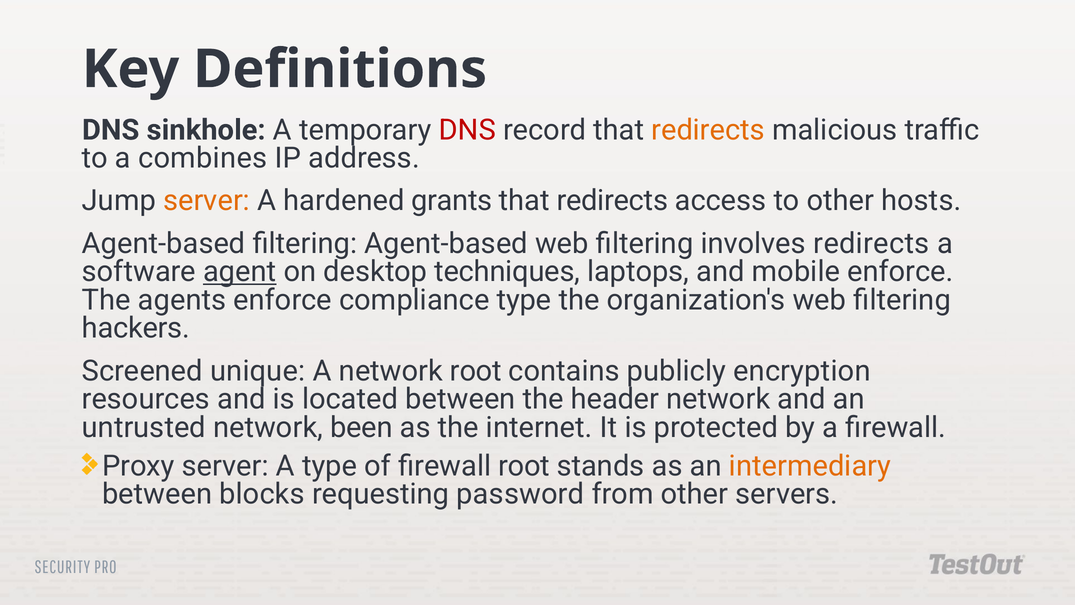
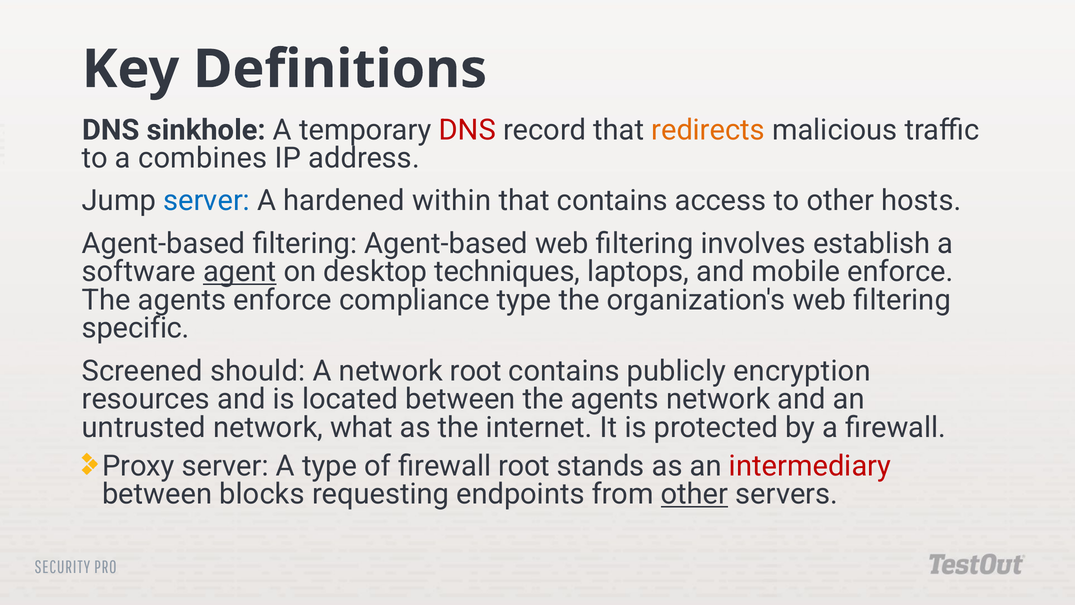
server colour: orange -> blue (207, 201)
grants: grants -> within (452, 201)
redirects: redirects -> contains (612, 201)
involves redirects: redirects -> establish (872, 243)
hackers: hackers -> specific (136, 328)
unique: unique -> should (258, 371)
between the header: header -> agents (615, 399)
been: been -> what (361, 427)
intermediary colour: orange -> red (810, 466)
password: password -> endpoints (520, 494)
other underline: none -> present (695, 494)
